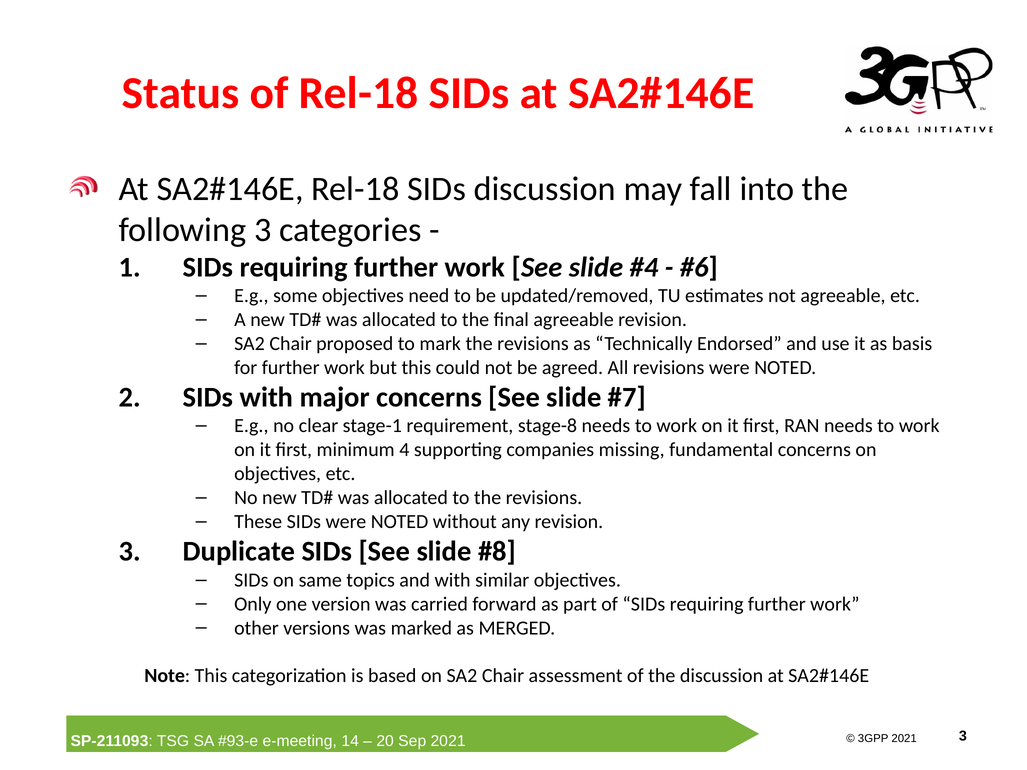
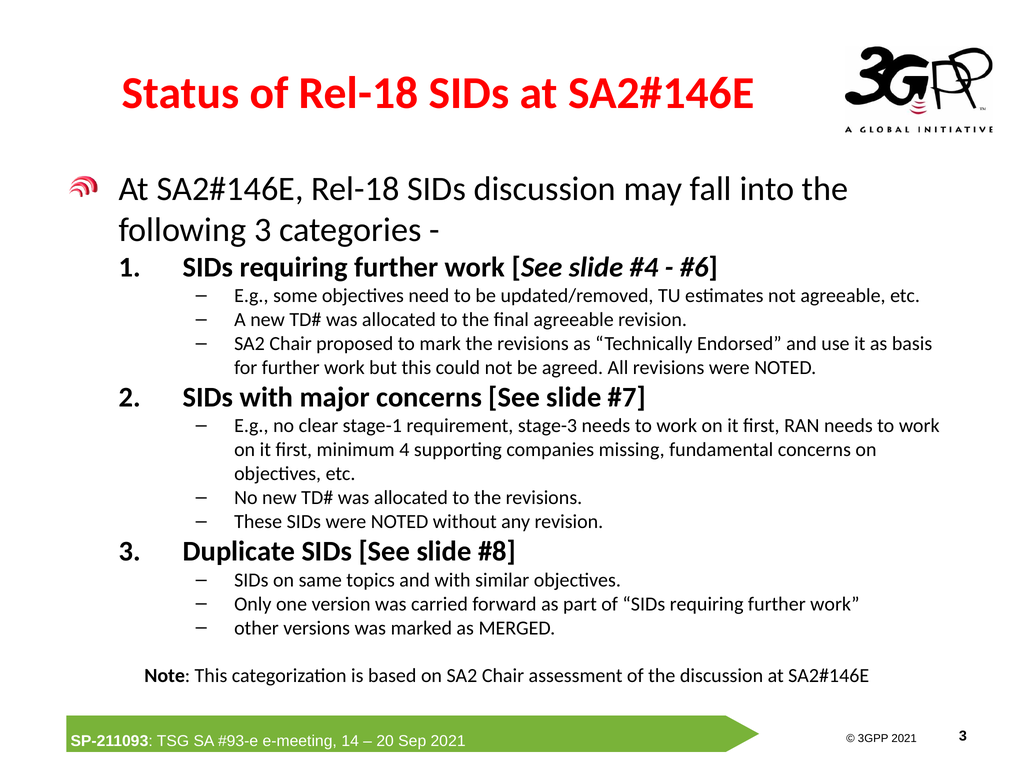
stage-8: stage-8 -> stage-3 (547, 426)
